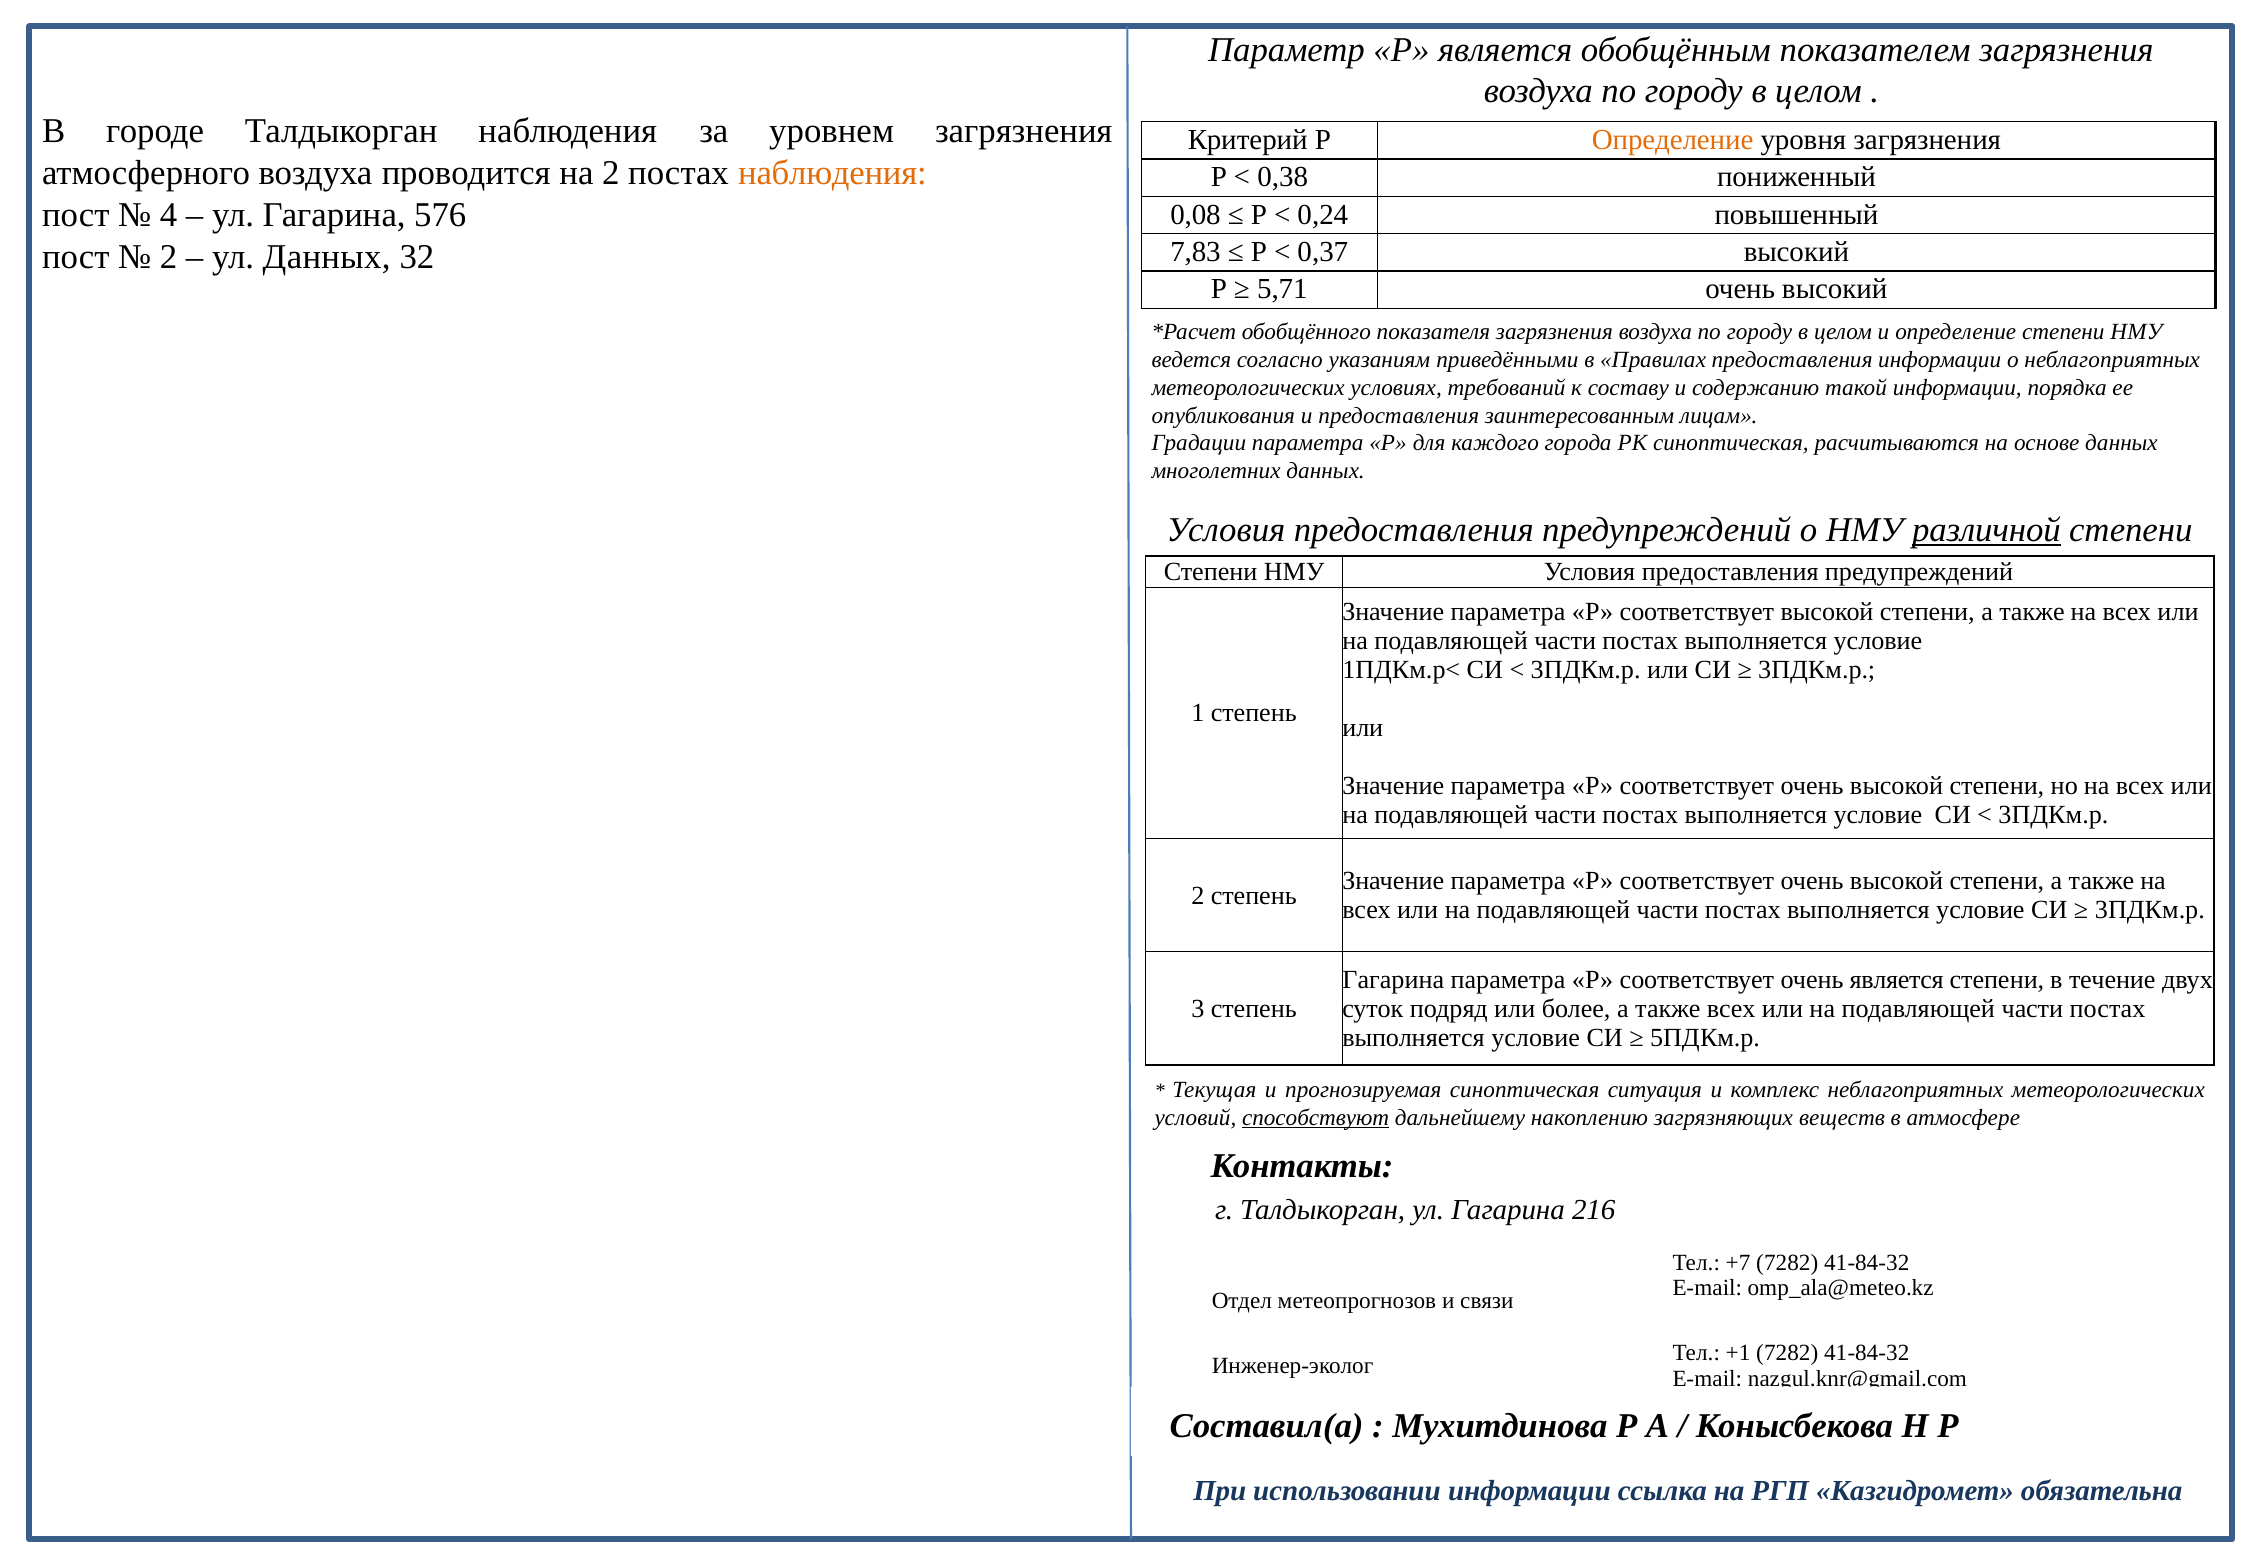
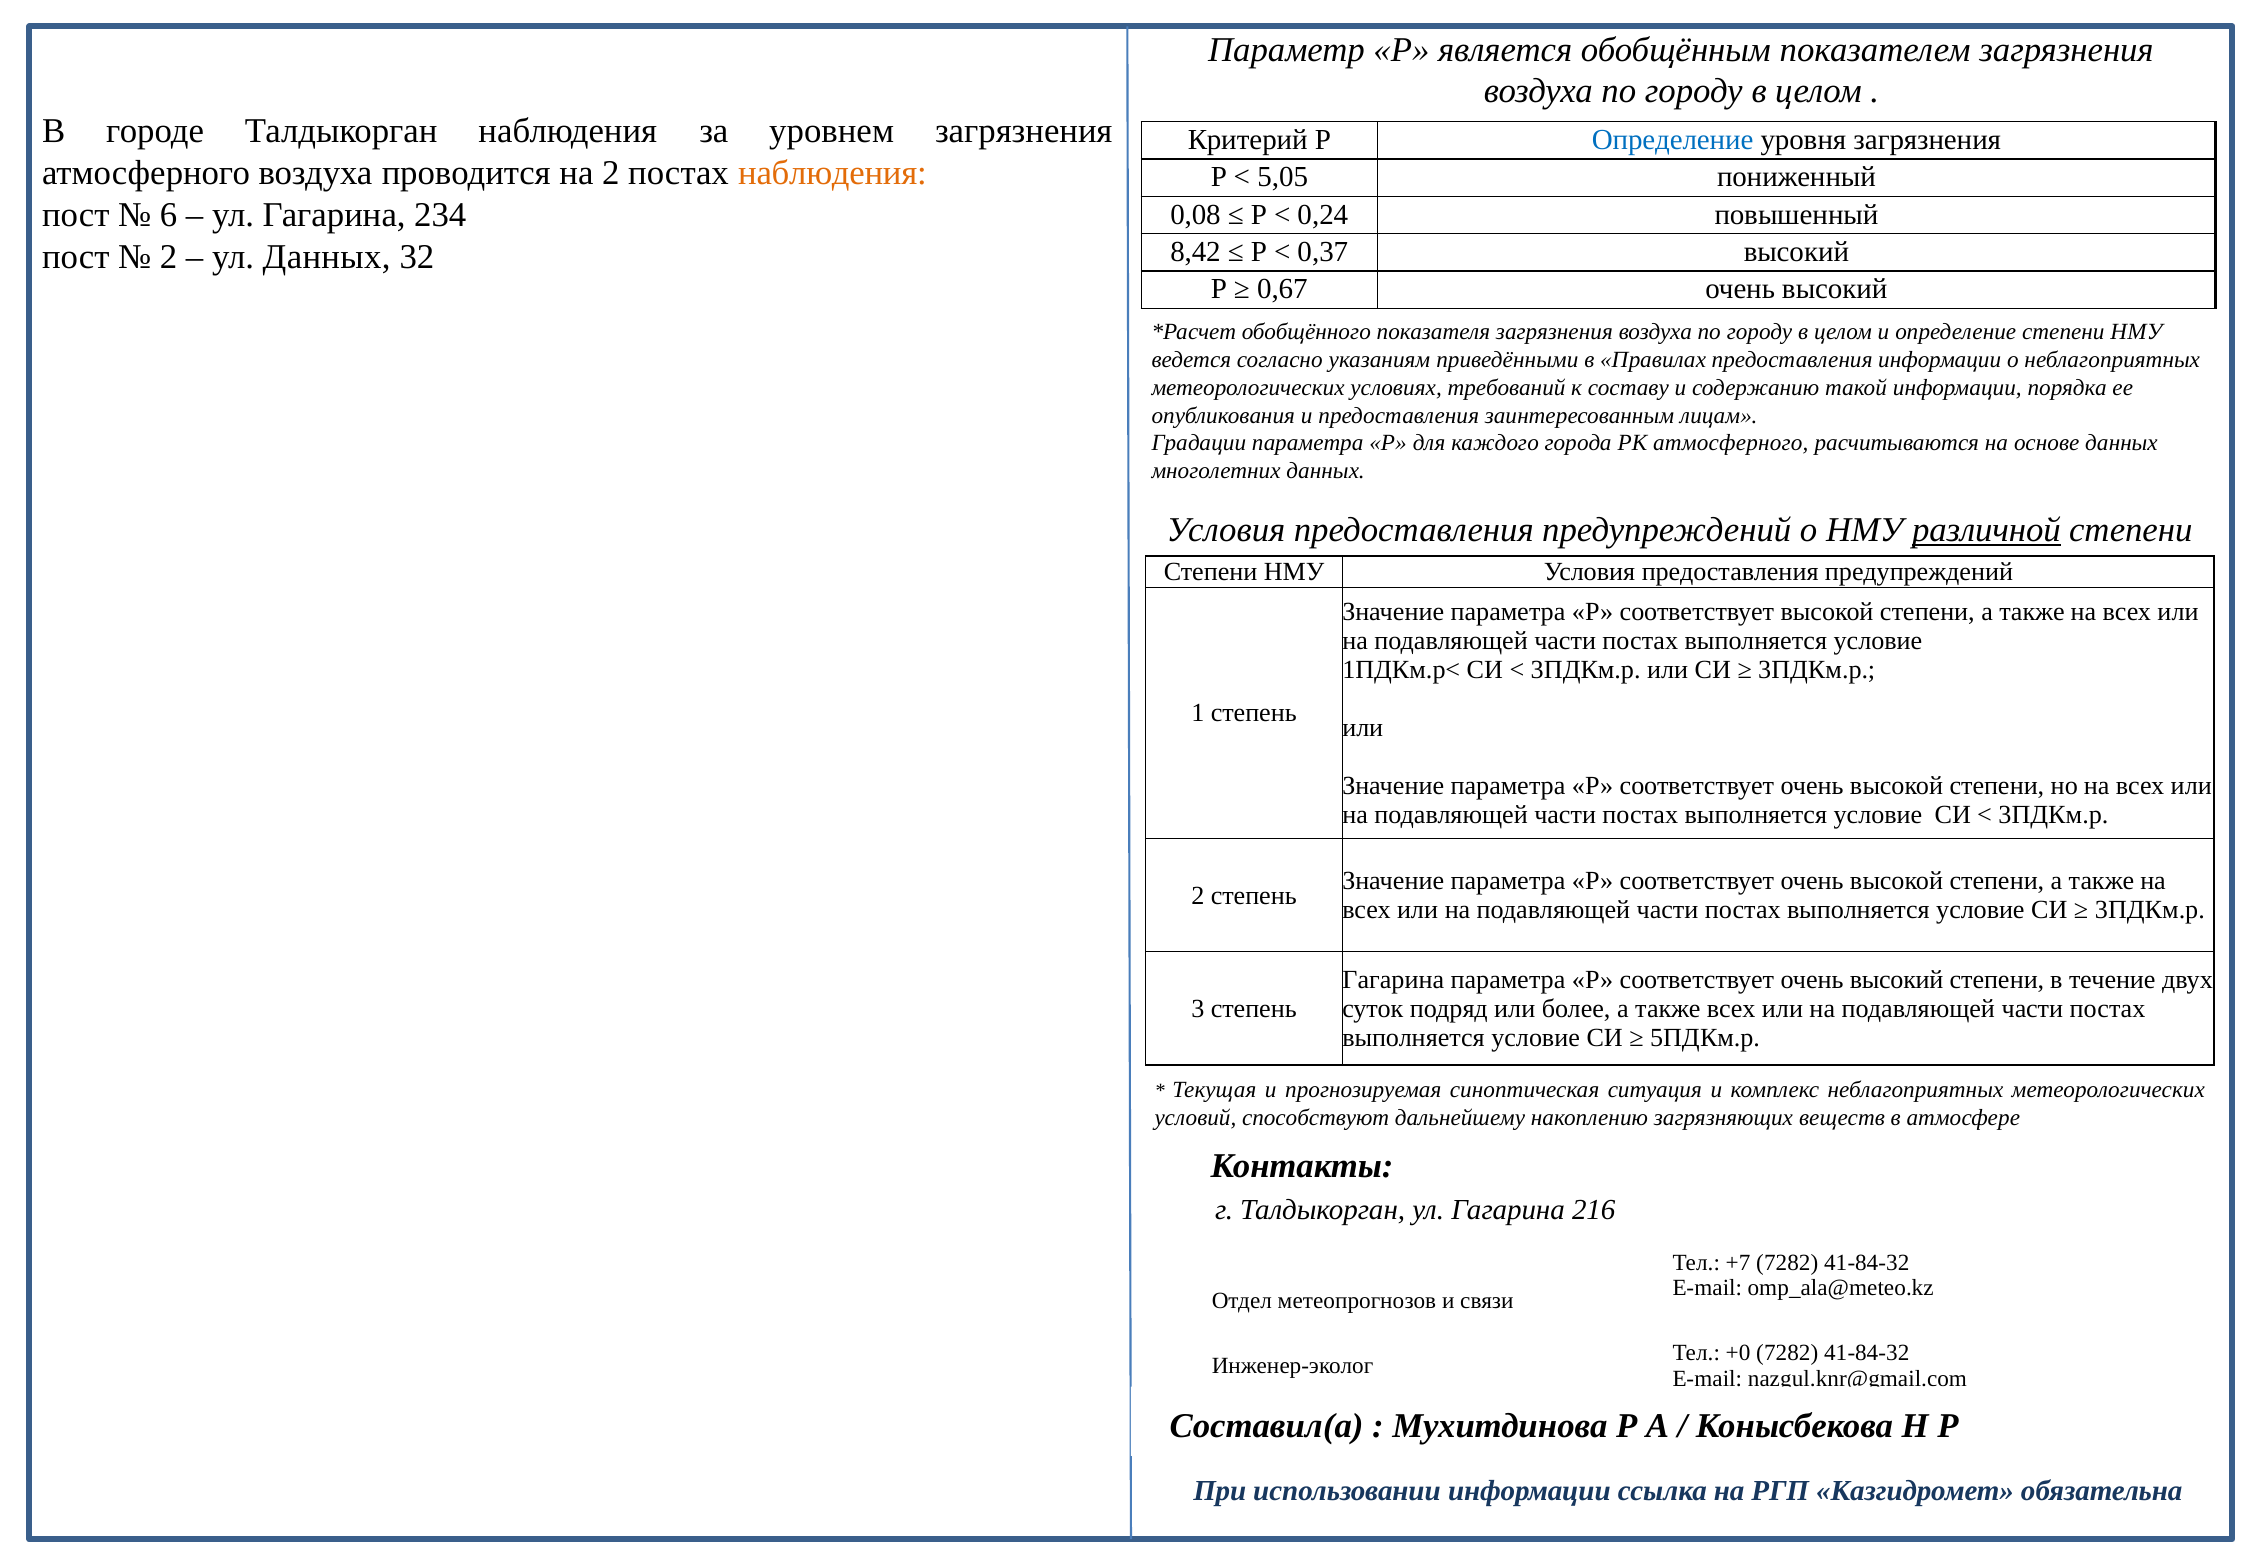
Определение colour: orange -> blue (1673, 140)
0,38: 0,38 -> 5,05 (1283, 177)
4: 4 -> 6 (169, 215)
576: 576 -> 234 (440, 215)
7,83: 7,83 -> 8,42 (1195, 252)
5,71: 5,71 -> 0,67 (1282, 289)
РК синоптическая: синоптическая -> атмосферного (1731, 443)
соответствует очень является: является -> высокий (1897, 980)
способствуют underline: present -> none (1316, 1118)
+1: +1 -> +0 (1738, 1353)
